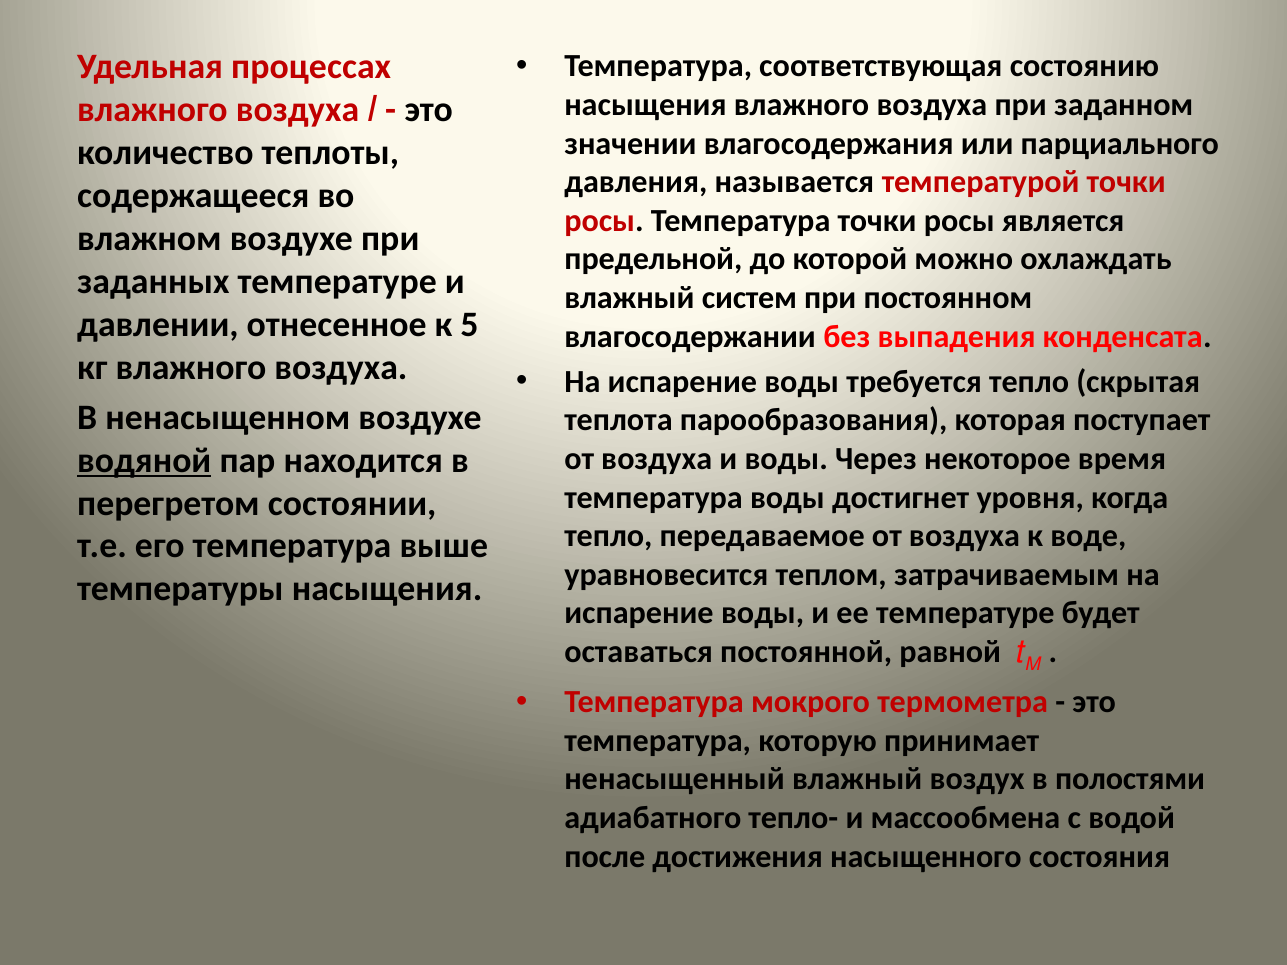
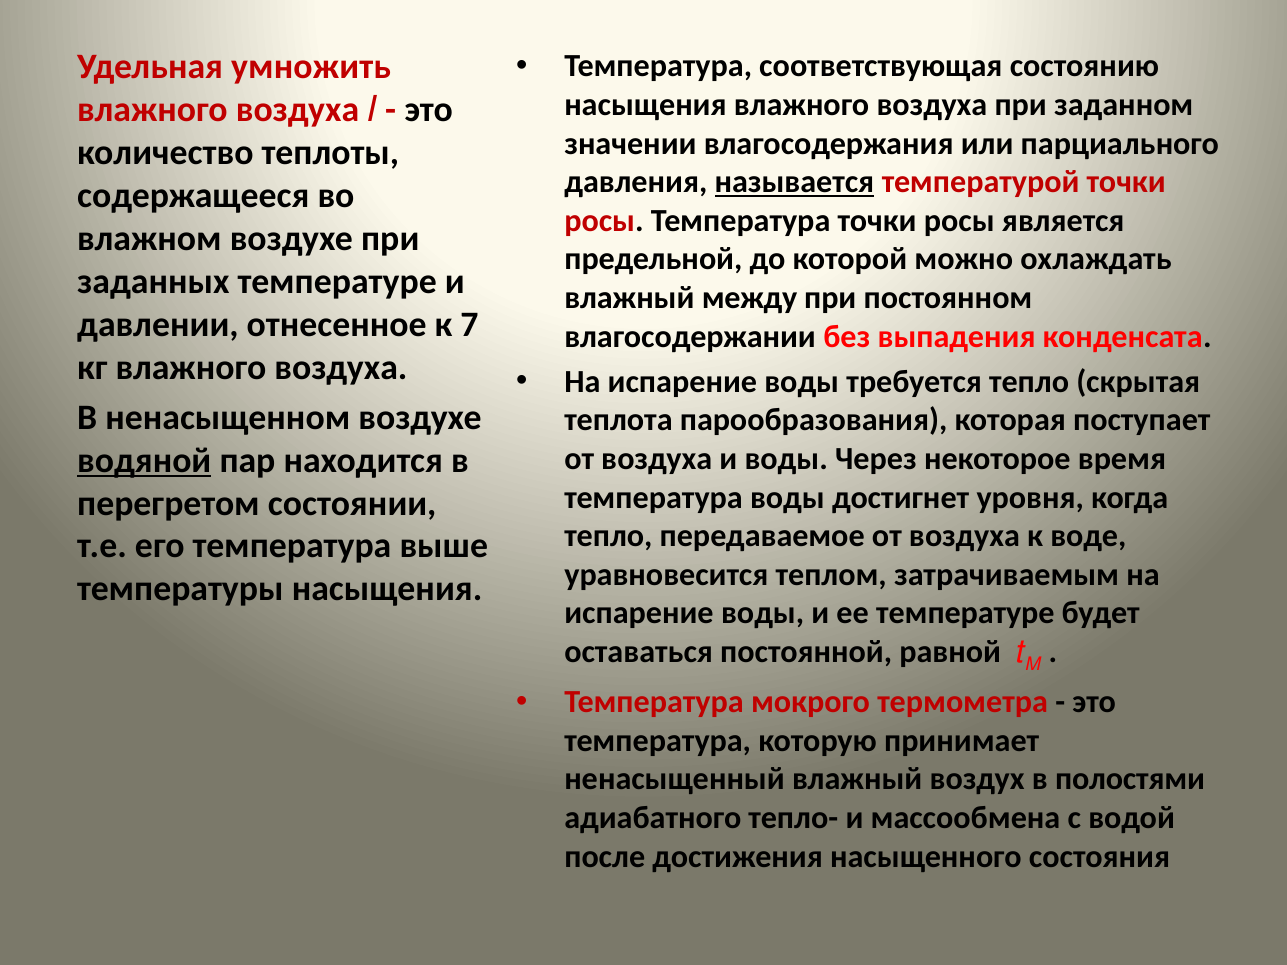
процессах: процессах -> умножить (311, 67)
называется underline: none -> present (794, 182)
систем: систем -> между (750, 298)
5: 5 -> 7 (469, 325)
